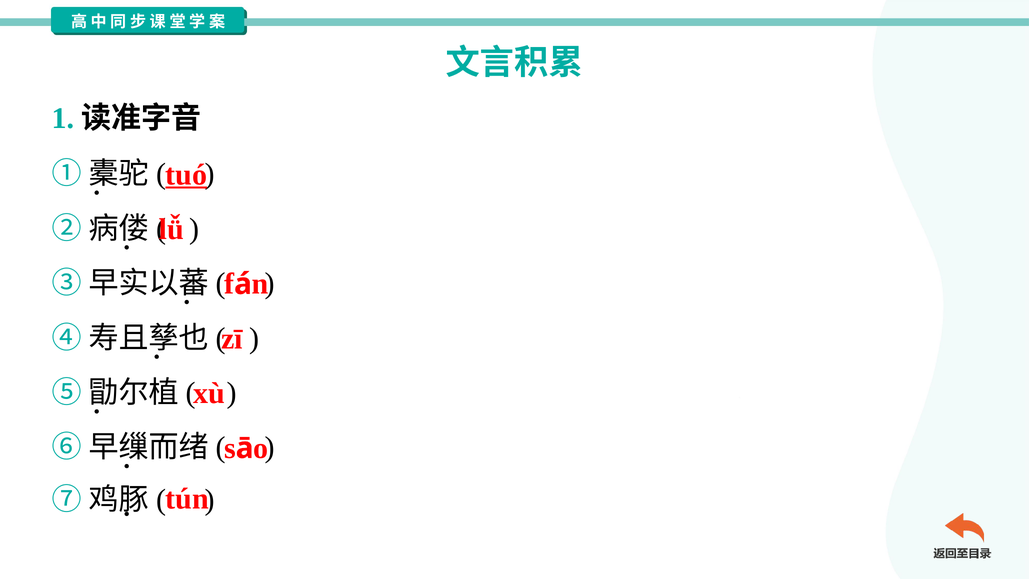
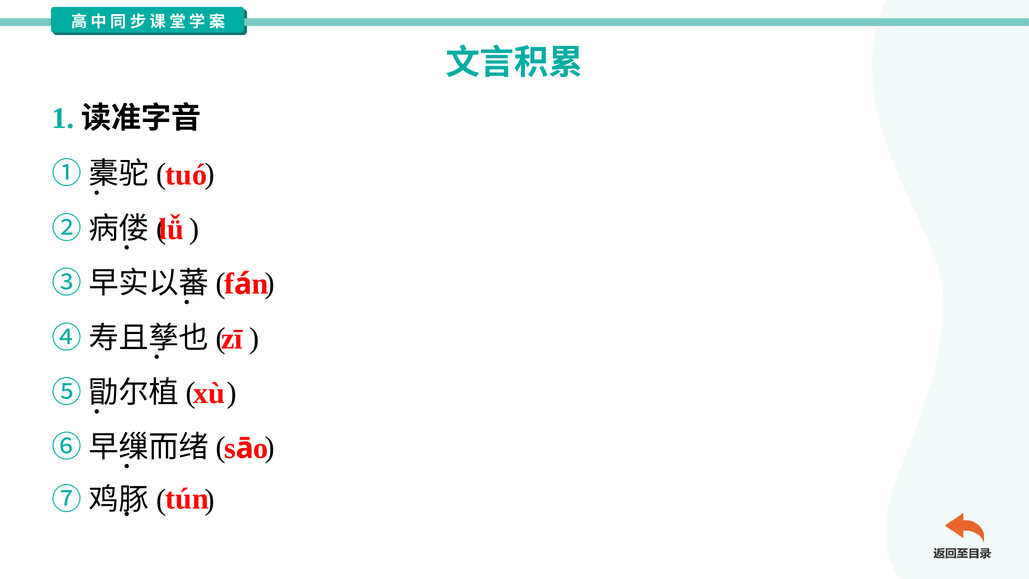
tuó underline: present -> none (186, 175)
